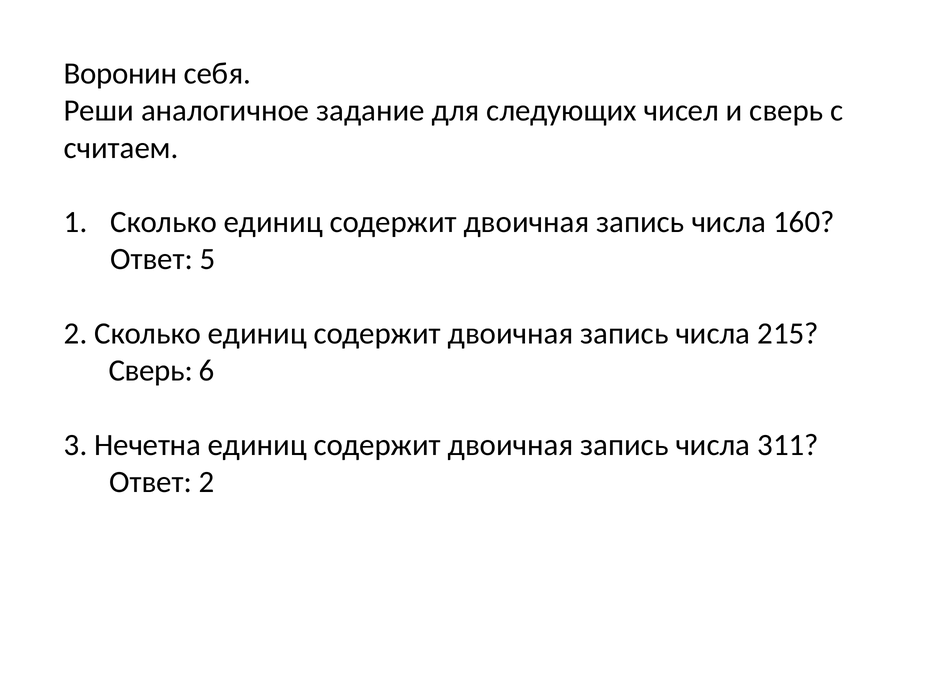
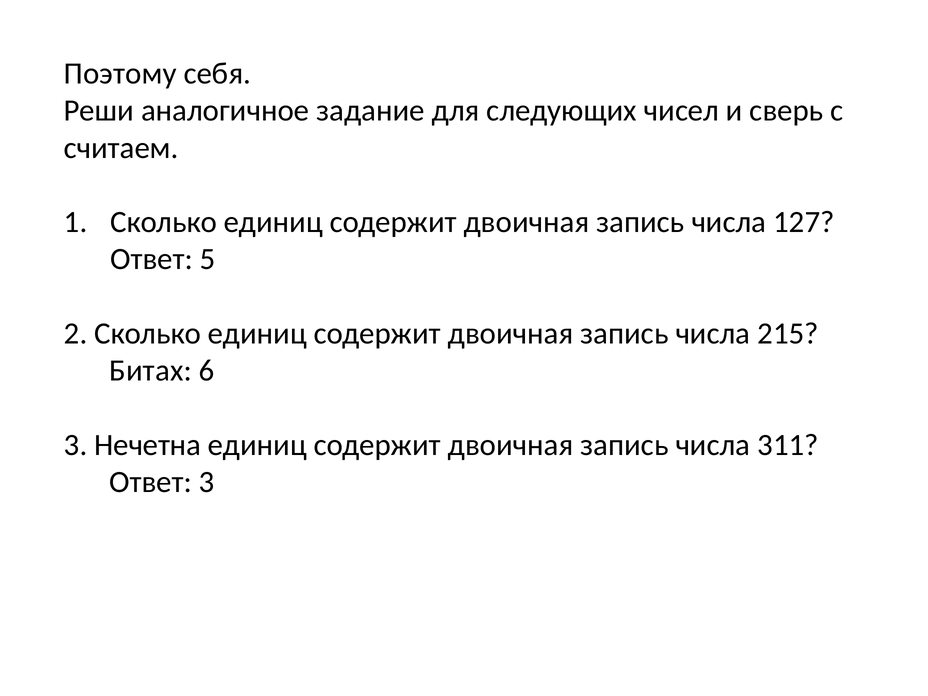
Воронин: Воронин -> Поэтому (120, 74)
160: 160 -> 127 (804, 222)
Сверь: Сверь -> Битах (151, 371)
Ответ 2: 2 -> 3 (207, 482)
